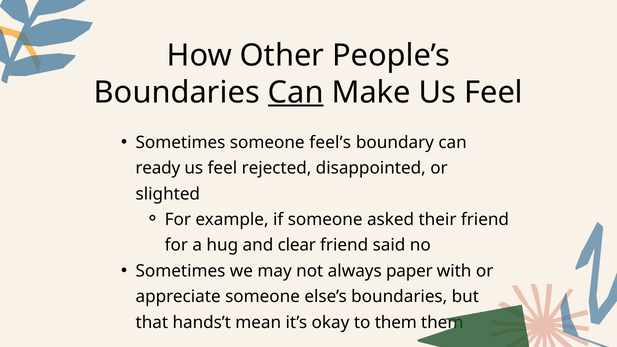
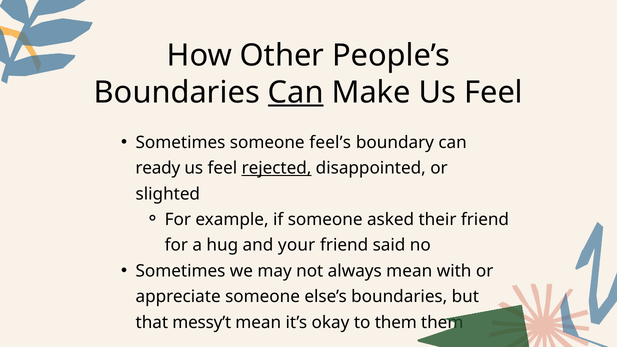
rejected underline: none -> present (276, 168)
clear: clear -> your (297, 245)
always paper: paper -> mean (409, 271)
hands’t: hands’t -> messy’t (202, 322)
